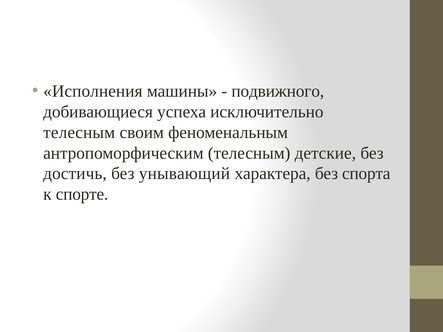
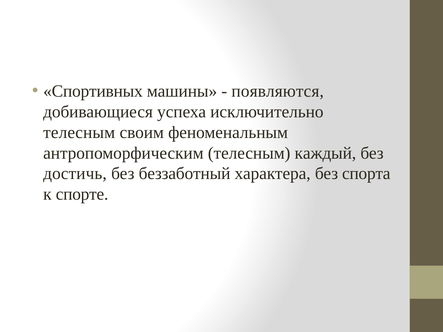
Исполнения: Исполнения -> Спортивных (93, 91)
подвижного: подвижного -> появляются (278, 91)
детские: детские -> каждый (325, 153)
унывающий: унывающий -> беззаботный (185, 174)
